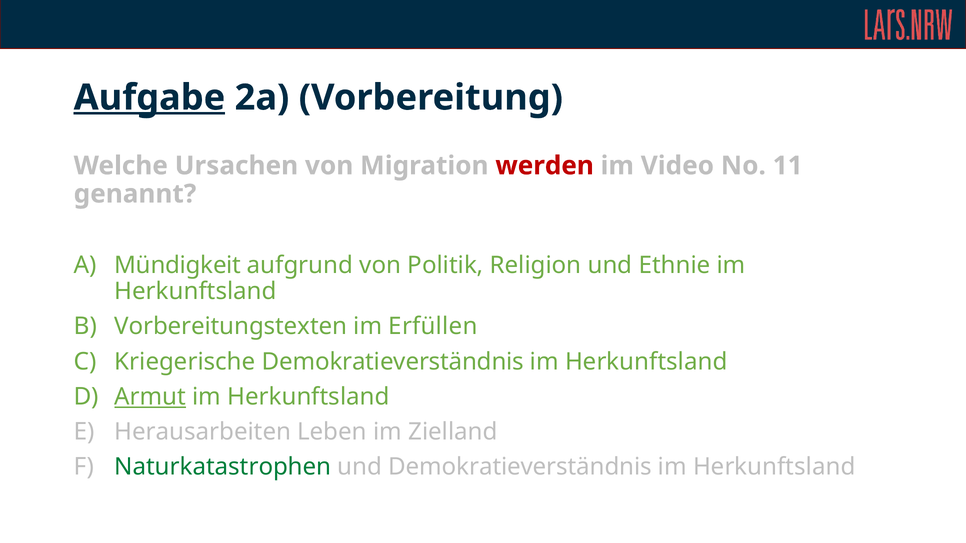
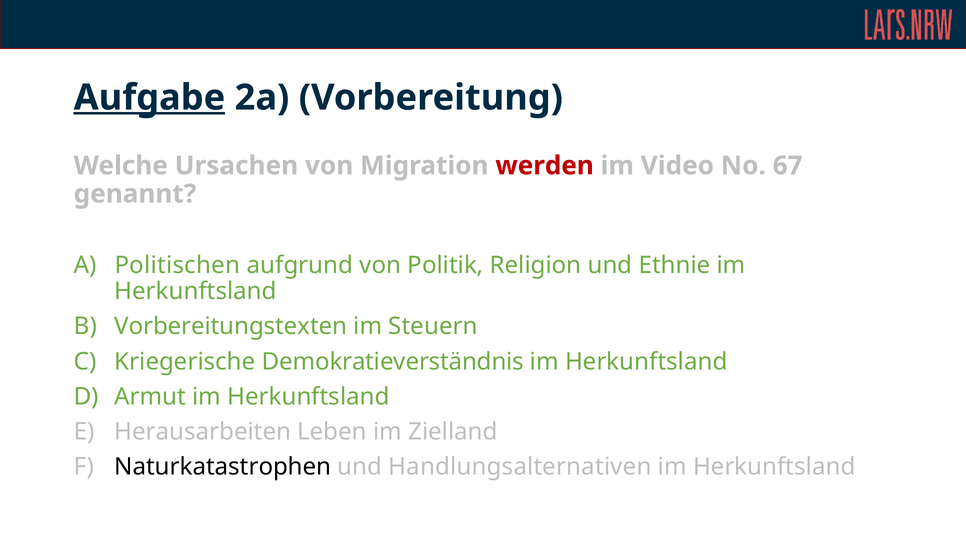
11: 11 -> 67 (788, 166)
Mündigkeit: Mündigkeit -> Politischen (177, 266)
Erfüllen: Erfüllen -> Steuern (433, 327)
Armut underline: present -> none (150, 397)
Naturkatastrophen colour: green -> black (223, 467)
und Demokratieverständnis: Demokratieverständnis -> Handlungsalternativen (520, 467)
